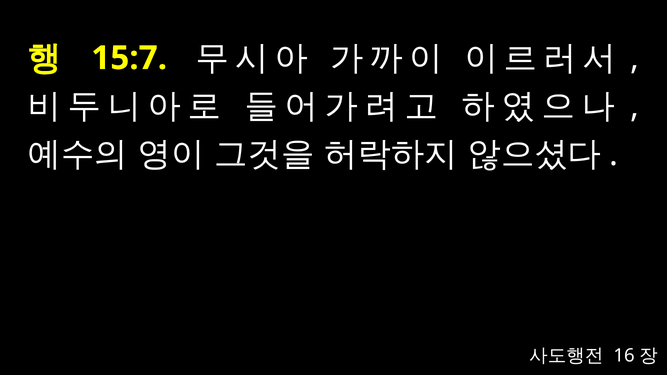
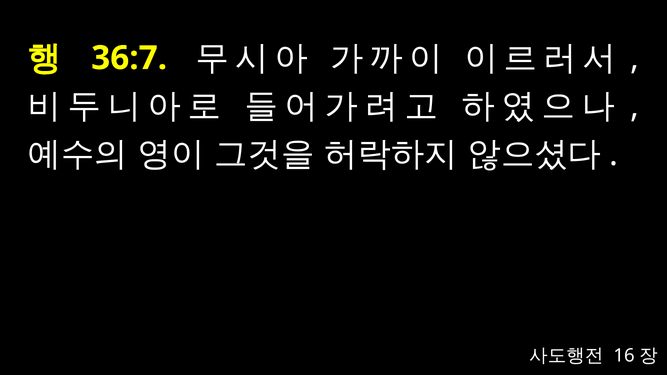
15:7: 15:7 -> 36:7 (129, 58)
